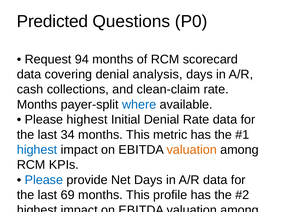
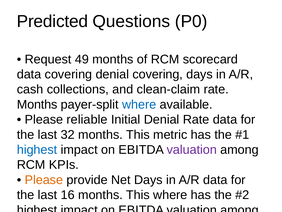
94: 94 -> 49 (82, 59)
denial analysis: analysis -> covering (158, 74)
Please highest: highest -> reliable (87, 119)
34: 34 -> 32 (68, 134)
valuation colour: orange -> purple (192, 149)
Please colour: blue -> orange (44, 179)
69: 69 -> 16 (68, 195)
This profile: profile -> where (170, 195)
